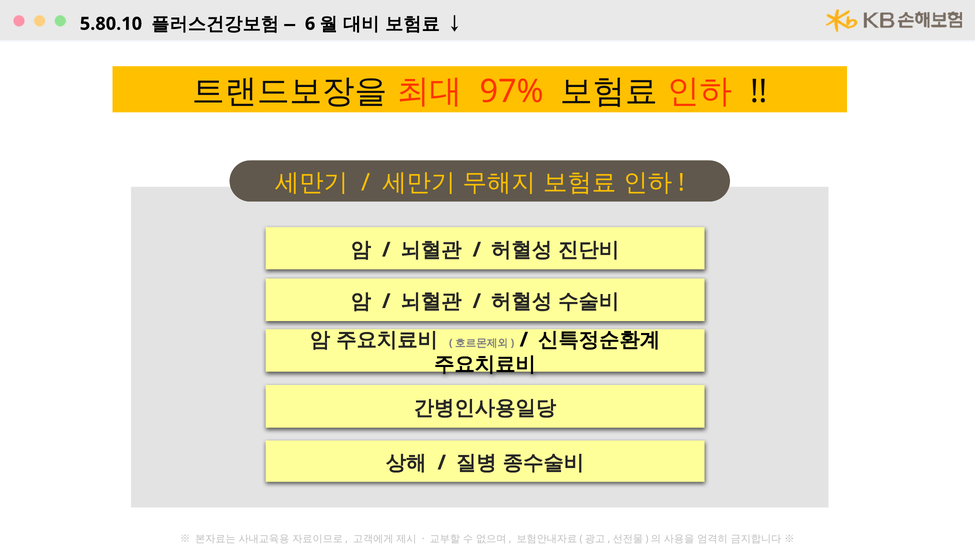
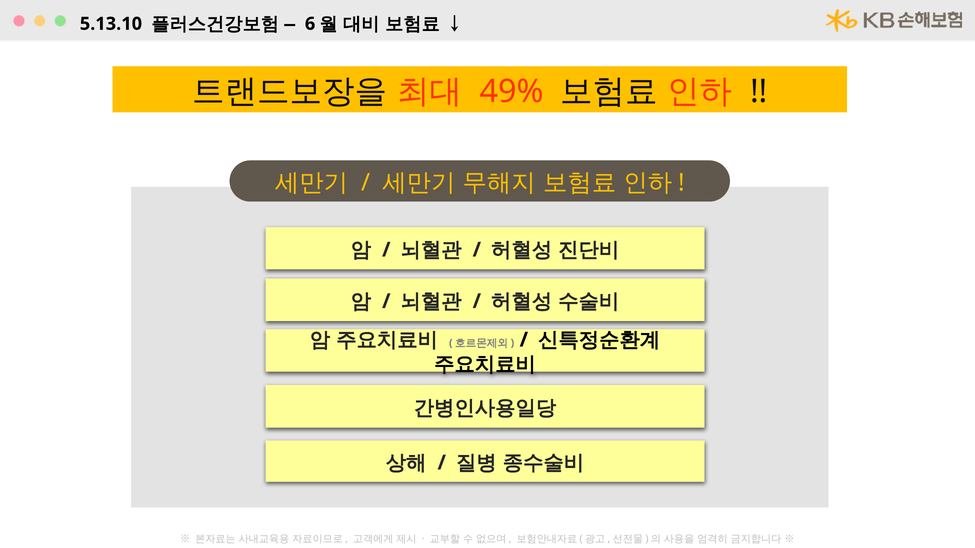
5.80.10: 5.80.10 -> 5.13.10 (111, 24)
97%: 97% -> 49% (512, 92)
